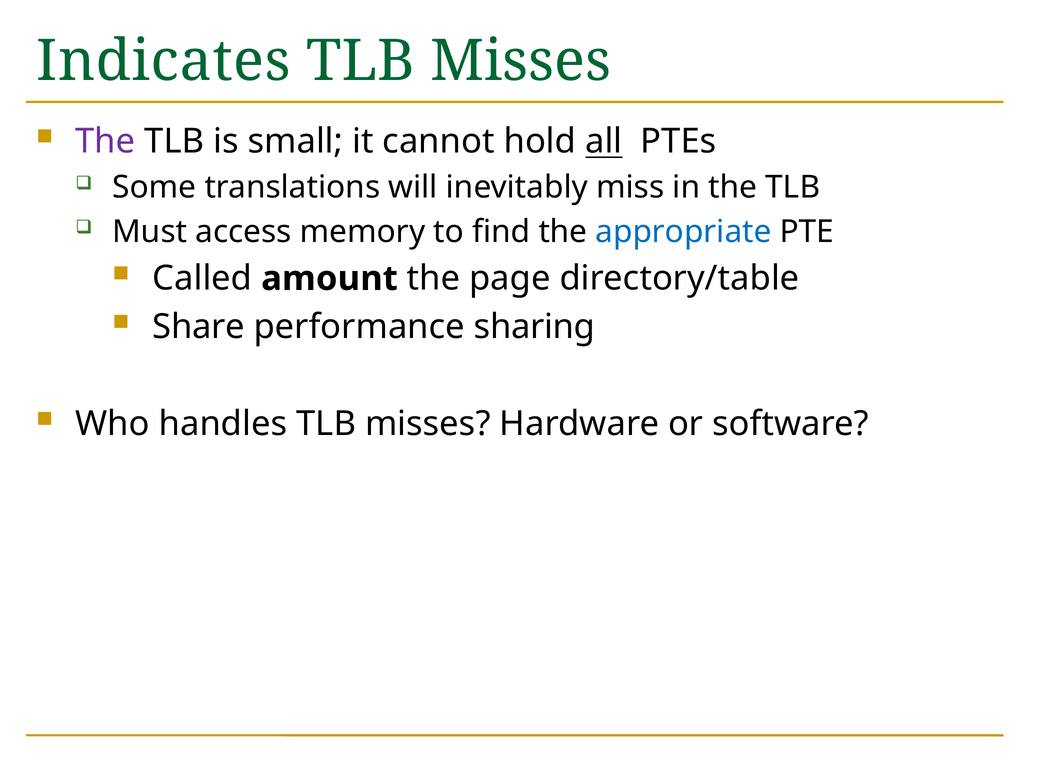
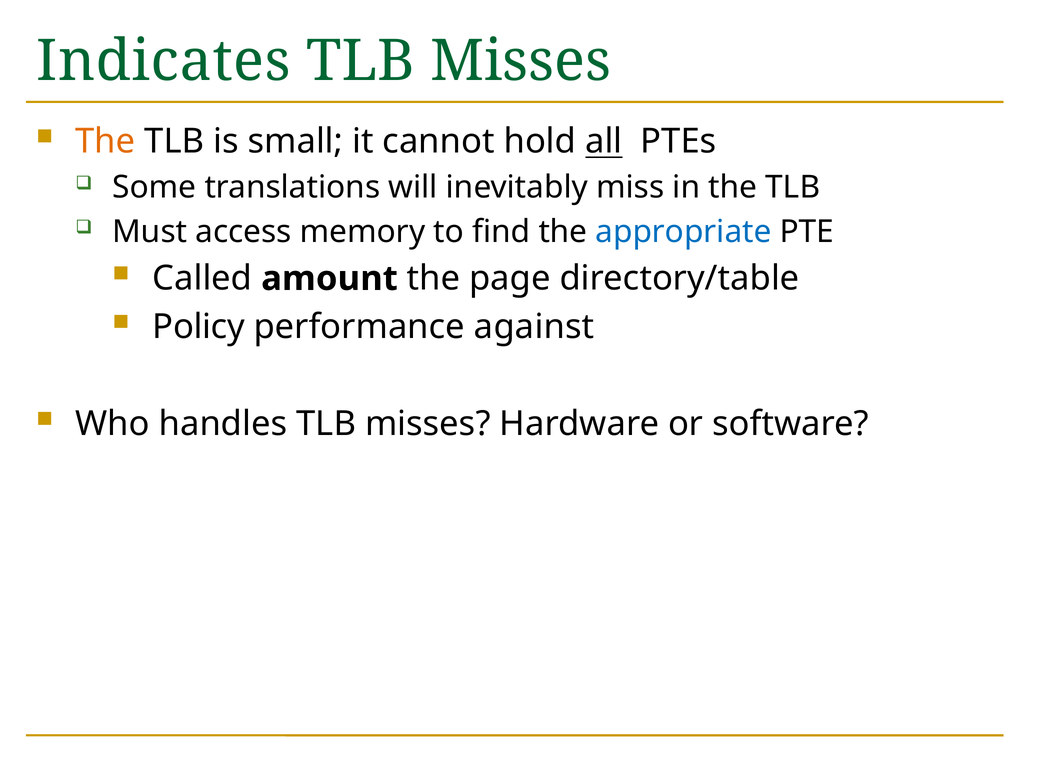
The colour: purple -> orange (105, 142)
Share: Share -> Policy (199, 327)
sharing: sharing -> against (534, 327)
